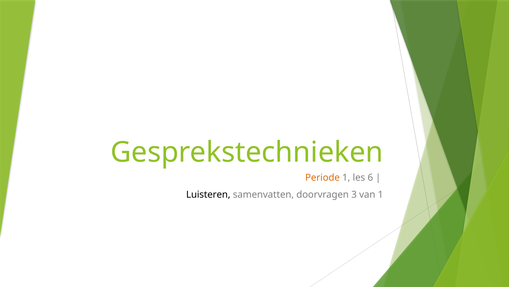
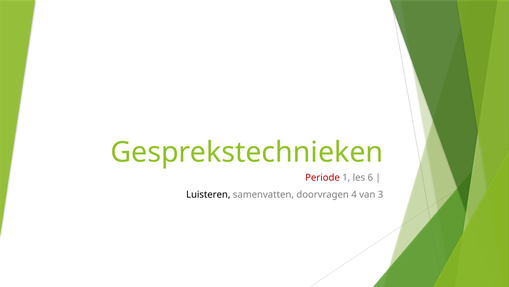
Periode colour: orange -> red (322, 177)
3: 3 -> 4 (354, 194)
van 1: 1 -> 3 (381, 194)
